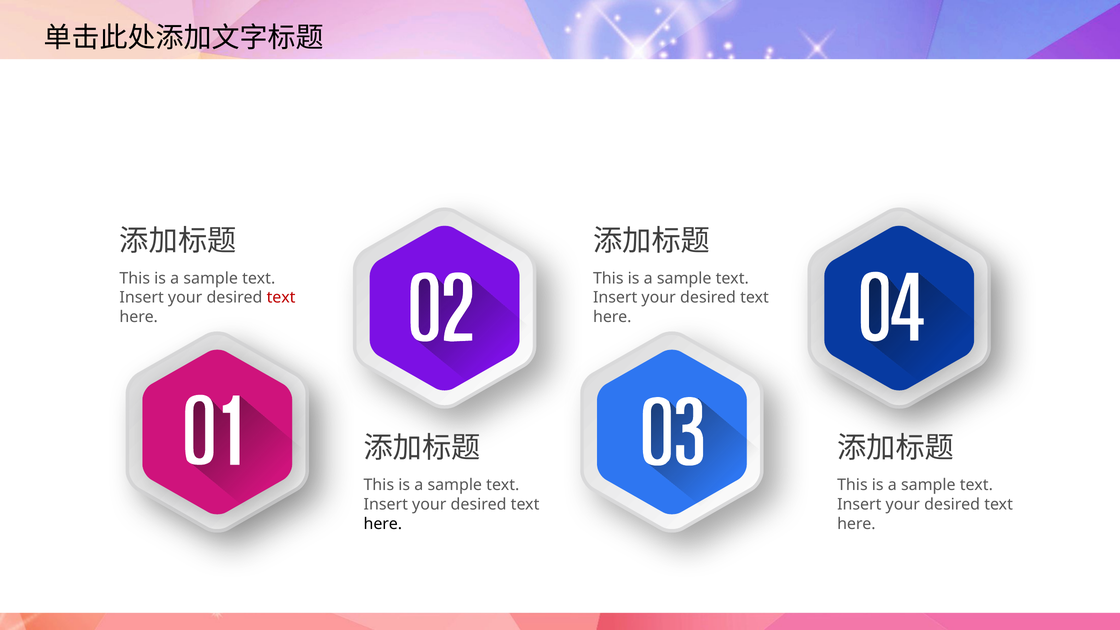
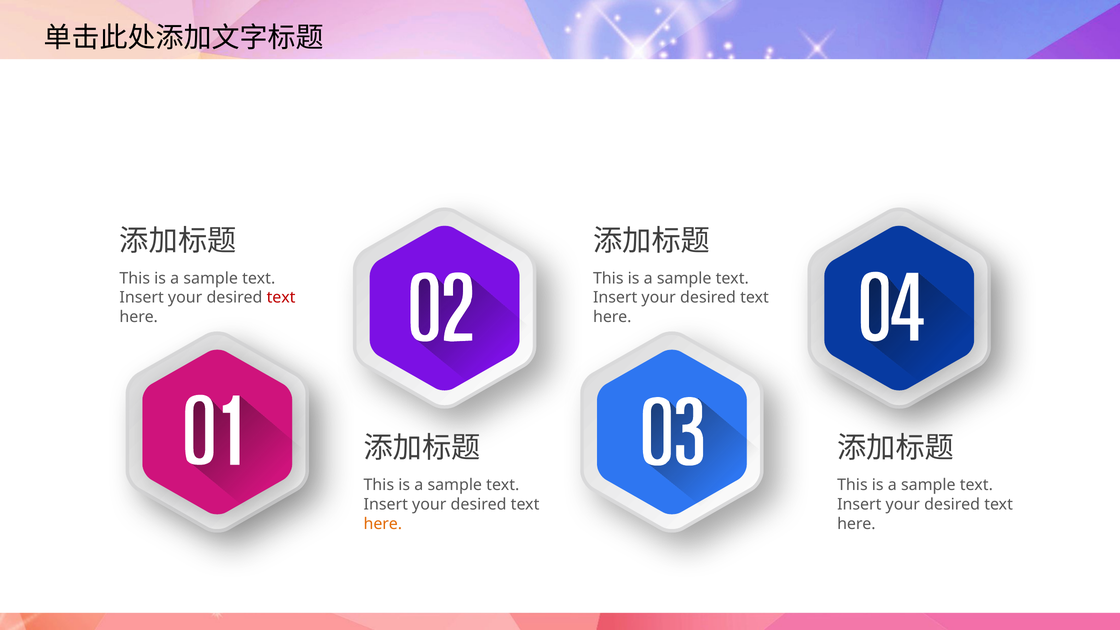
here colour: black -> orange (383, 524)
